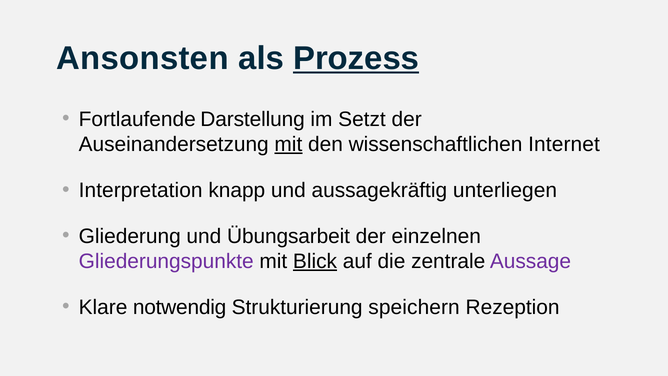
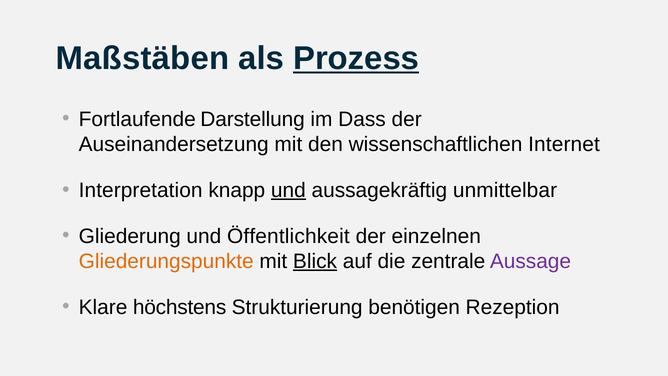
Ansonsten: Ansonsten -> Maßstäben (142, 58)
Setzt: Setzt -> Dass (362, 119)
mit underline: present -> none (288, 144)
und underline: none -> present (288, 190)
unterliegen: unterliegen -> unmittelbar (505, 190)
Übungsarbeit: Übungsarbeit -> Öffentlichkeit (288, 236)
Gliederungspunkte colour: purple -> orange (166, 261)
notwendig: notwendig -> höchstens (180, 307)
speichern: speichern -> benötigen (414, 307)
